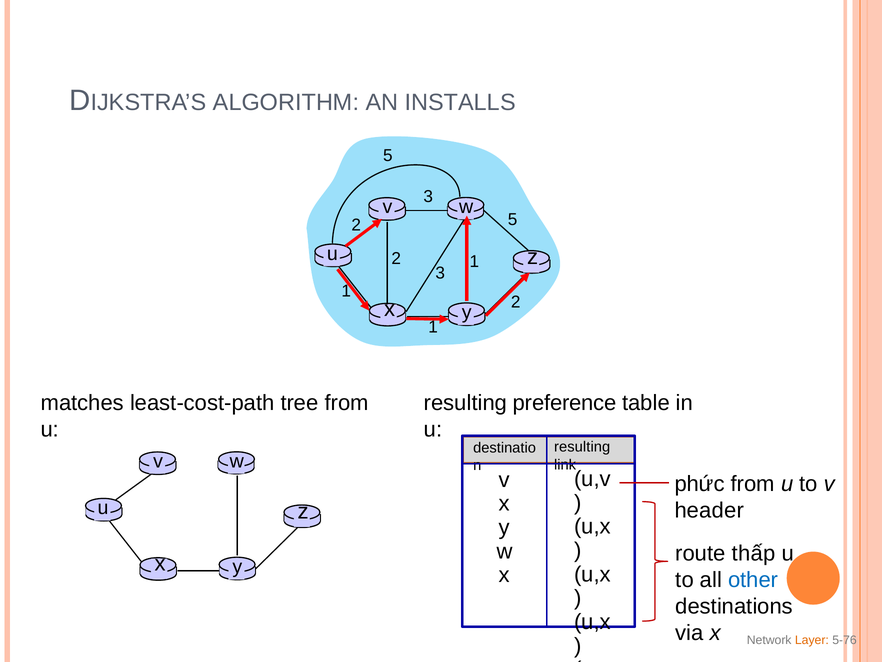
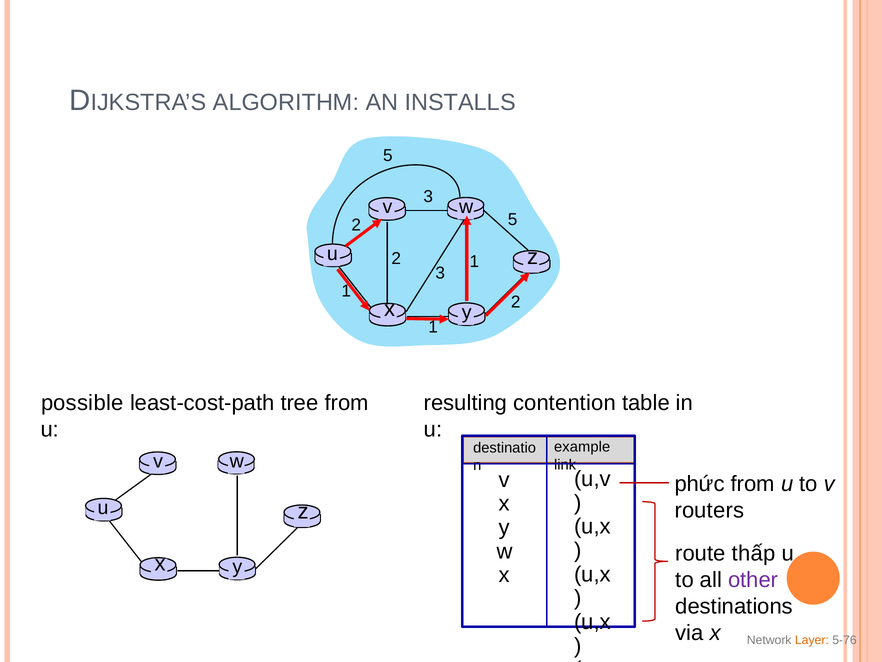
preference: preference -> contention (564, 403)
matches: matches -> possible (82, 403)
resulting: resulting -> example (582, 447)
header: header -> routers (709, 510)
other colour: blue -> purple (753, 579)
